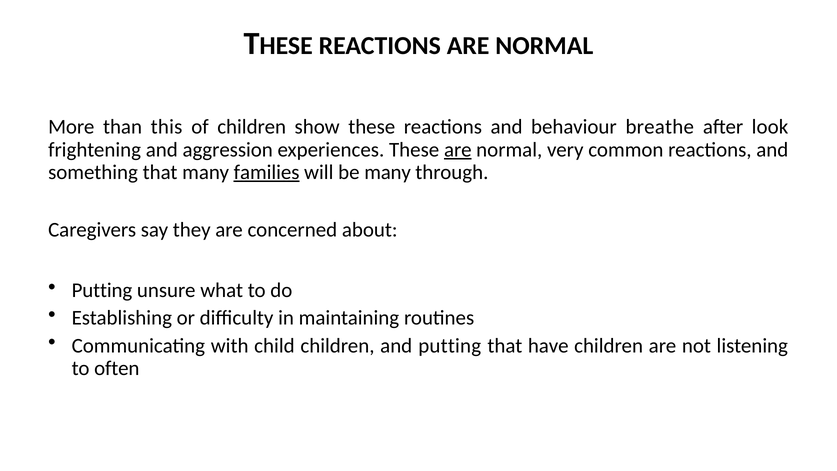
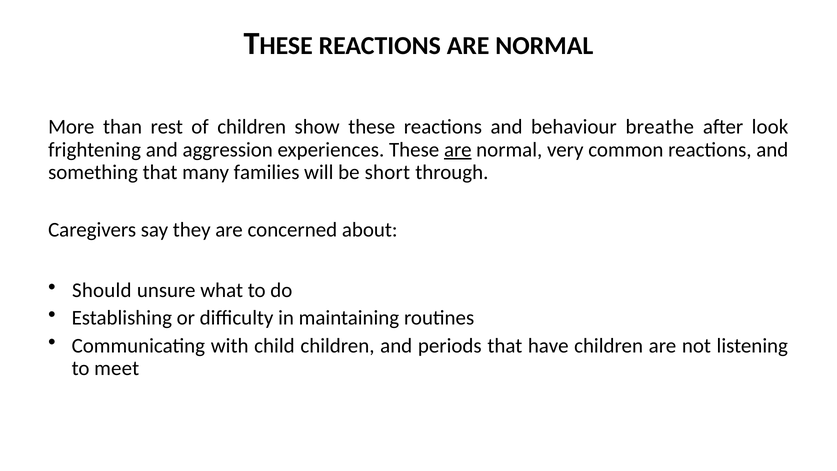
this: this -> rest (167, 127)
families underline: present -> none (267, 172)
be many: many -> short (387, 172)
Putting: Putting -> Should (102, 290)
and putting: putting -> periods (450, 346)
often: often -> meet (117, 368)
